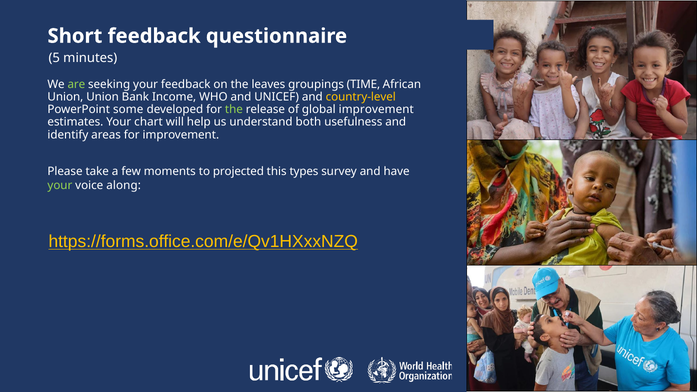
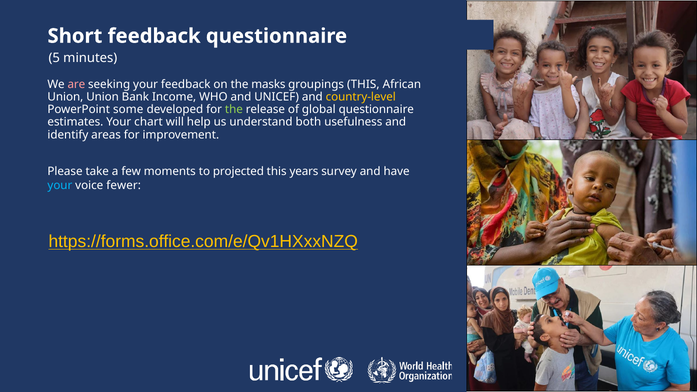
are colour: light green -> pink (76, 85)
leaves: leaves -> masks (268, 85)
groupings TIME: TIME -> THIS (363, 85)
global improvement: improvement -> questionnaire (376, 110)
types: types -> years (304, 172)
your colour: light green -> light blue (60, 186)
along: along -> fewer (124, 186)
